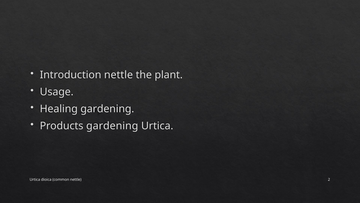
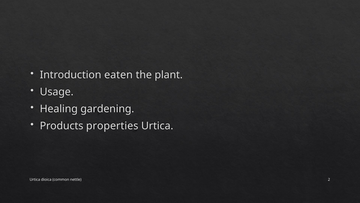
Introduction nettle: nettle -> eaten (118, 75)
Products gardening: gardening -> properties (112, 125)
